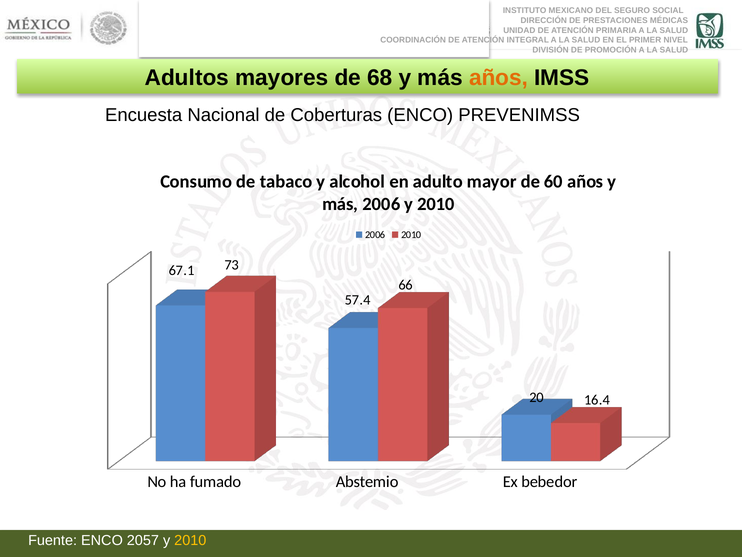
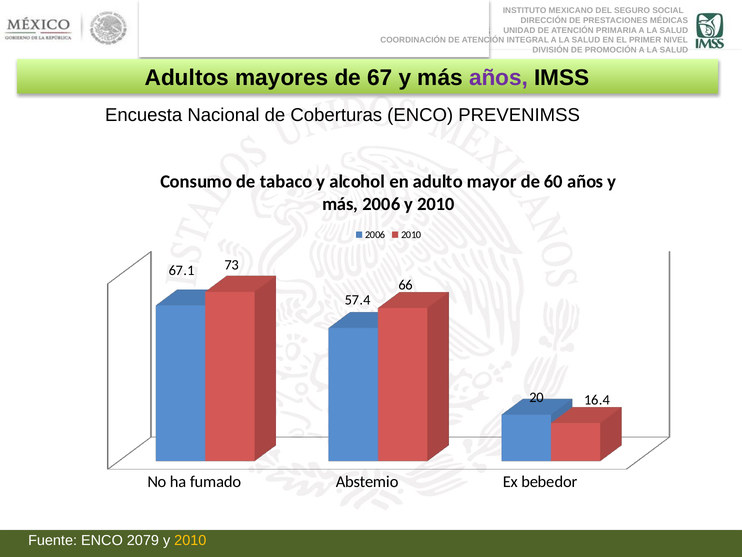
68: 68 -> 67 (380, 78)
años colour: orange -> purple (499, 78)
2057: 2057 -> 2079 (143, 540)
